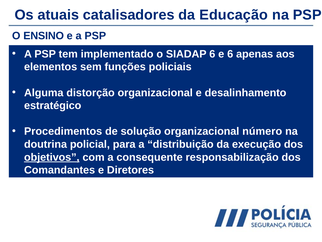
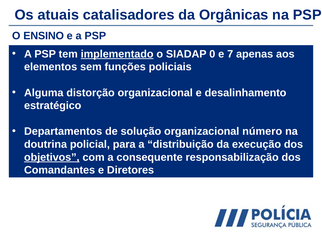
Educação: Educação -> Orgânicas (234, 15)
implementado underline: none -> present (117, 54)
SIADAP 6: 6 -> 0 (212, 54)
e 6: 6 -> 7 (230, 54)
Procedimentos: Procedimentos -> Departamentos (63, 131)
